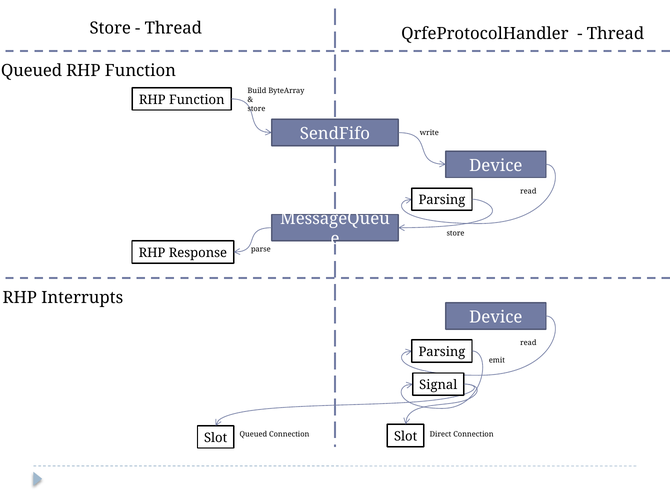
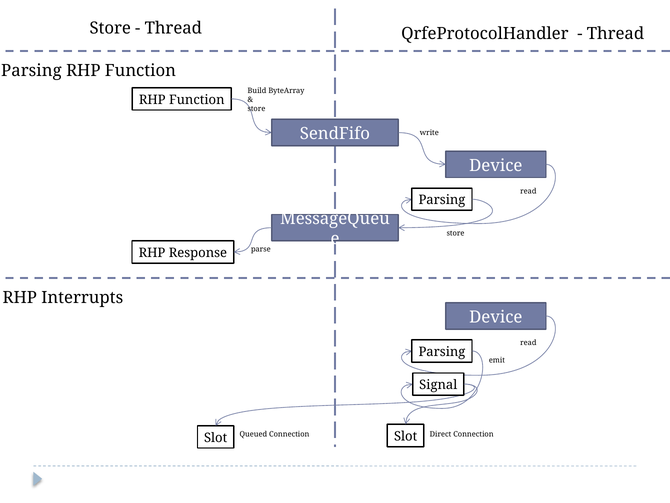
Queued: Queued -> Parsing (31, 71)
